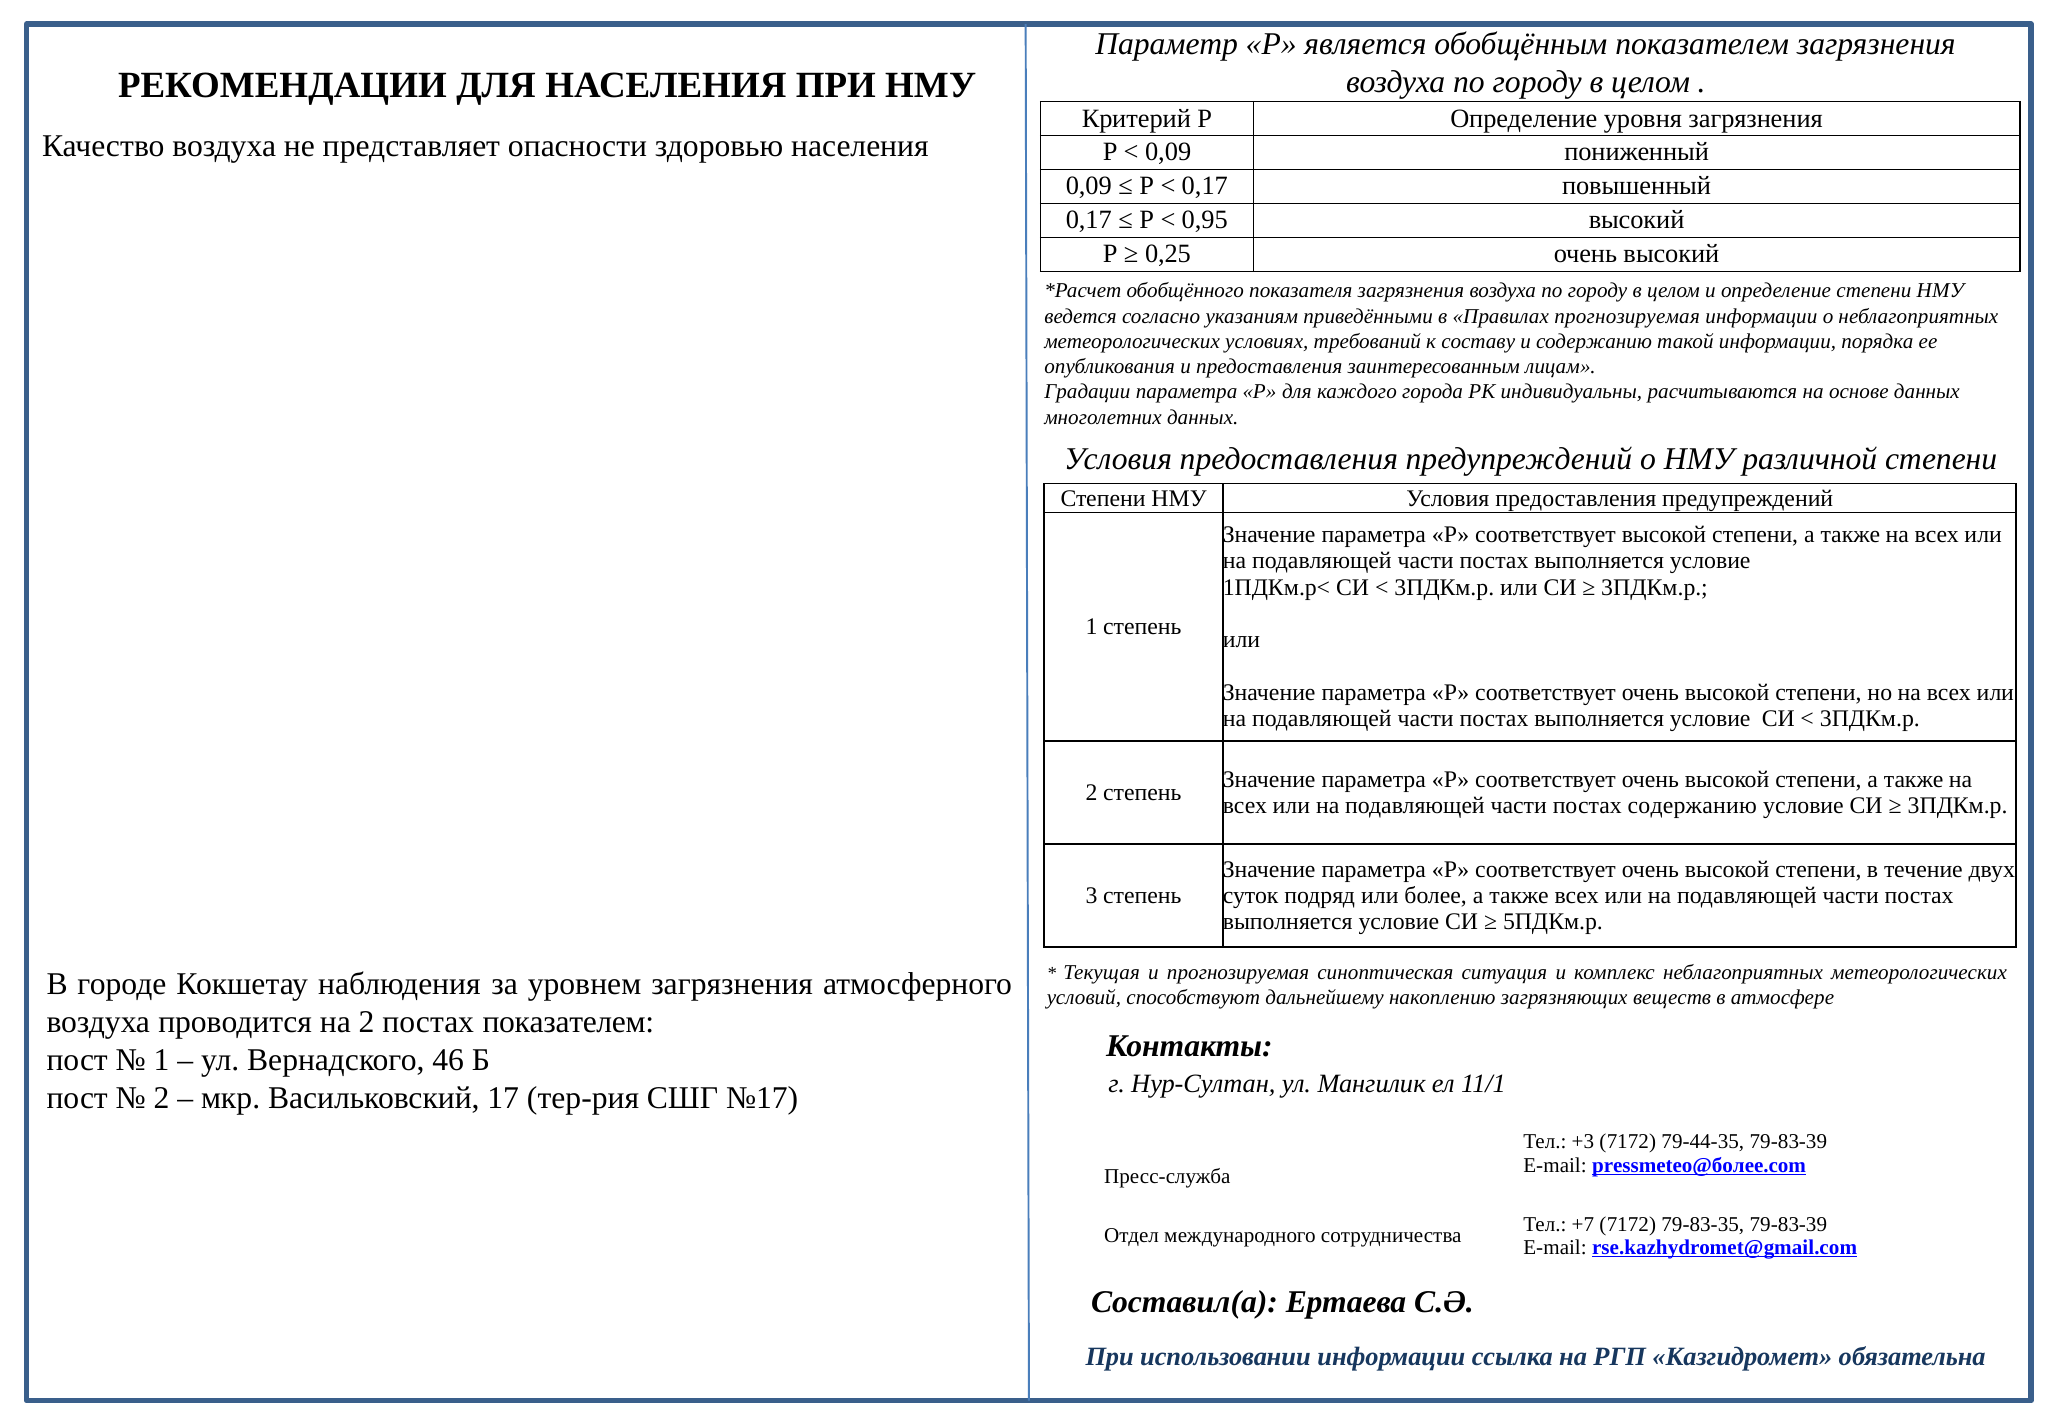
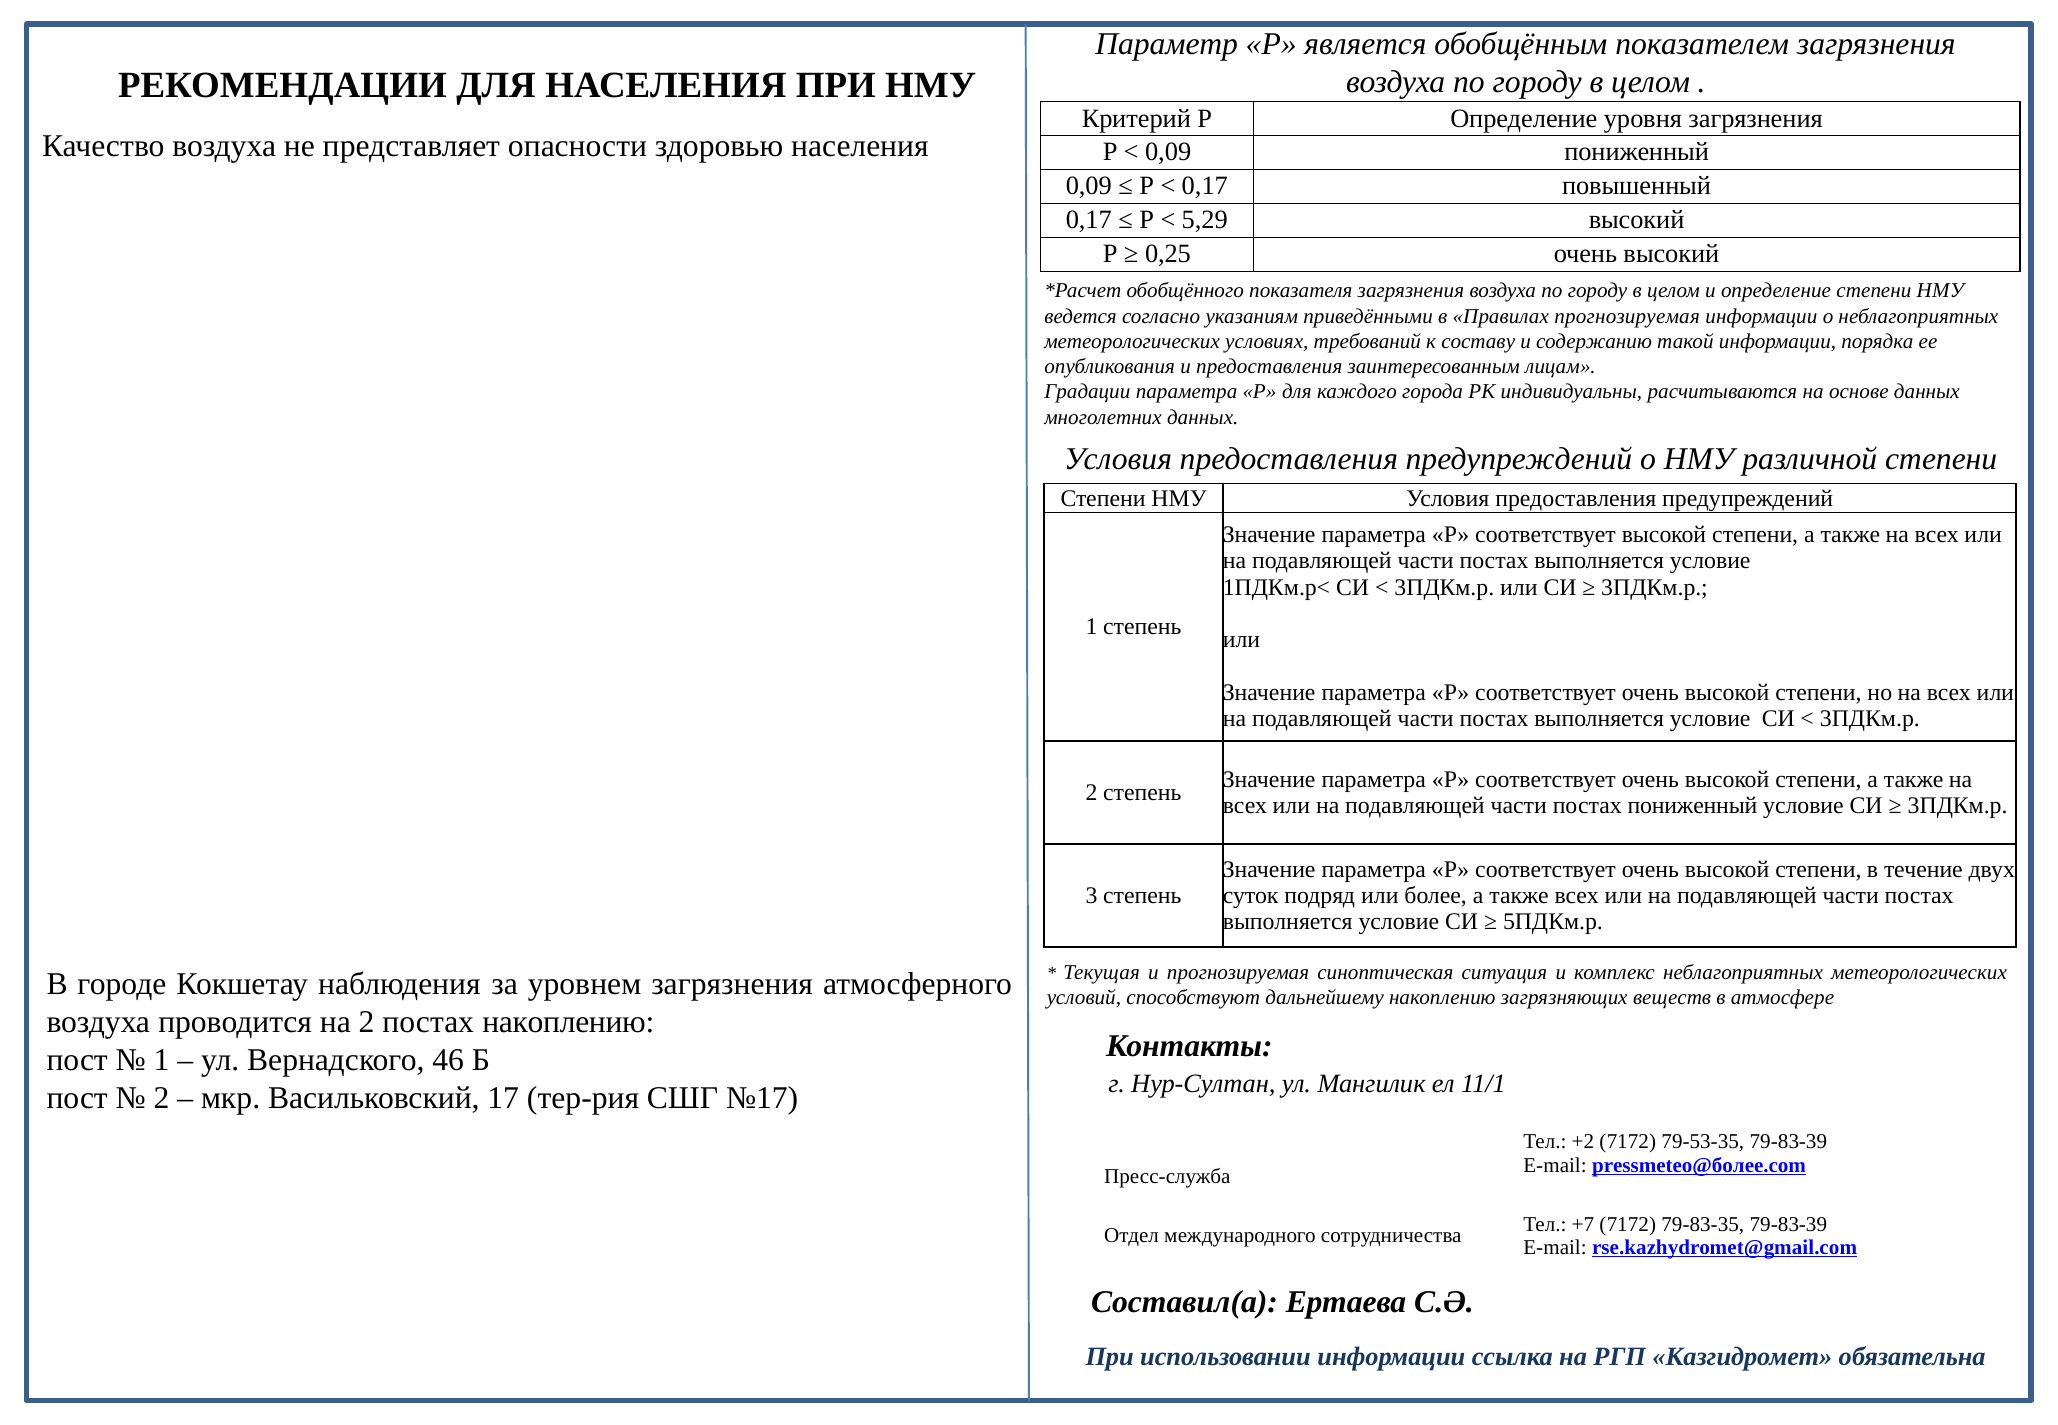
0,95: 0,95 -> 5,29 (1205, 220)
постах содержанию: содержанию -> пониженный (1692, 806)
постах показателем: показателем -> накоплению (568, 1022)
+3: +3 -> +2 (1583, 1142)
79-44-35: 79-44-35 -> 79-53-35 (1703, 1142)
